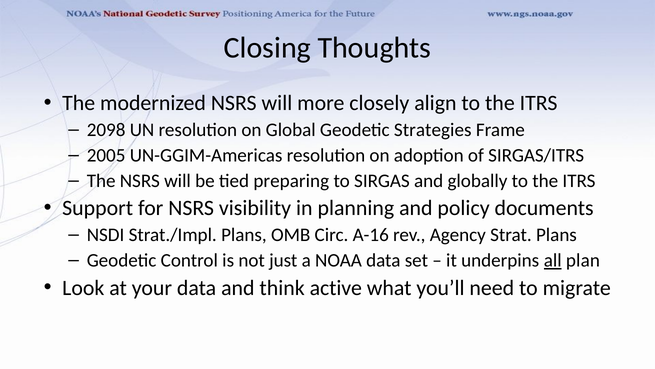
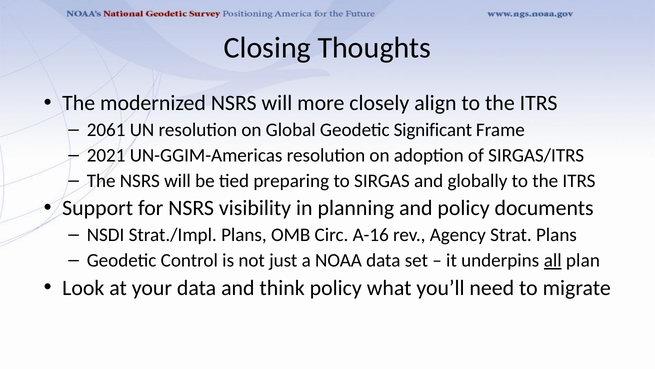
2098: 2098 -> 2061 (106, 130)
Strategies: Strategies -> Significant (433, 130)
2005: 2005 -> 2021 (106, 155)
think active: active -> policy (336, 287)
